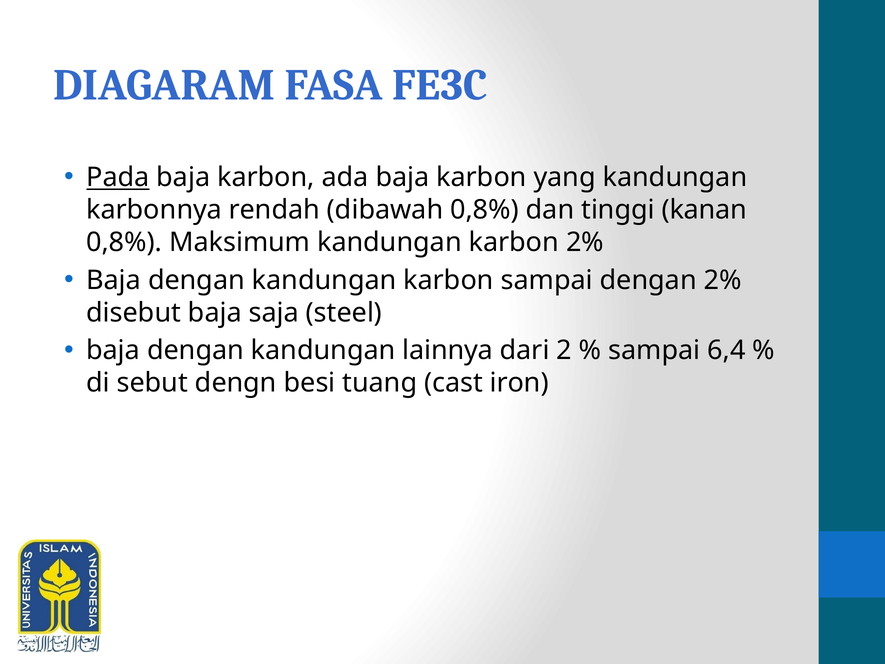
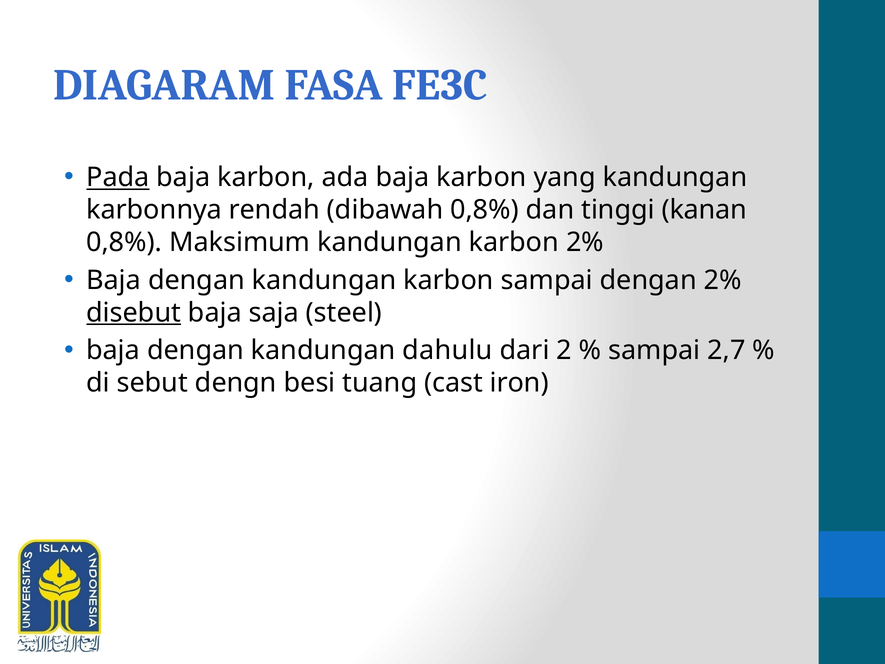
disebut underline: none -> present (134, 313)
lainnya: lainnya -> dahulu (447, 350)
6,4: 6,4 -> 2,7 (726, 350)
